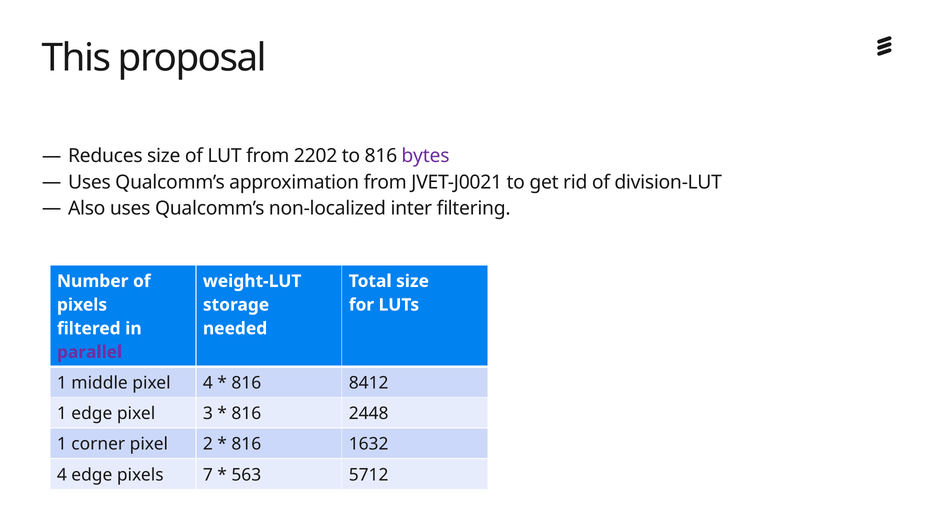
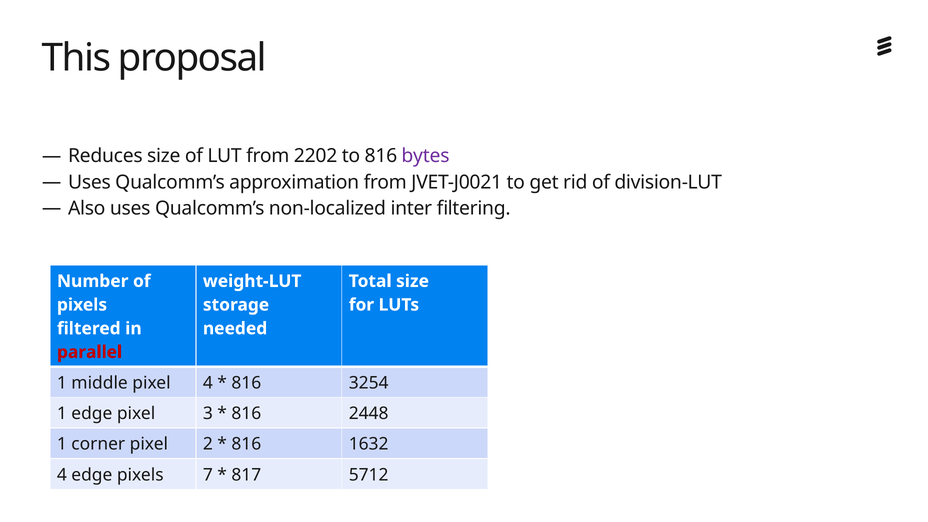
parallel colour: purple -> red (90, 352)
8412: 8412 -> 3254 (369, 383)
563: 563 -> 817 (246, 475)
